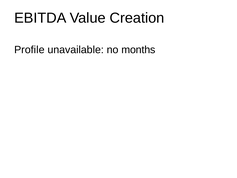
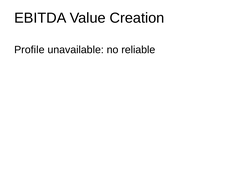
months: months -> reliable (138, 50)
